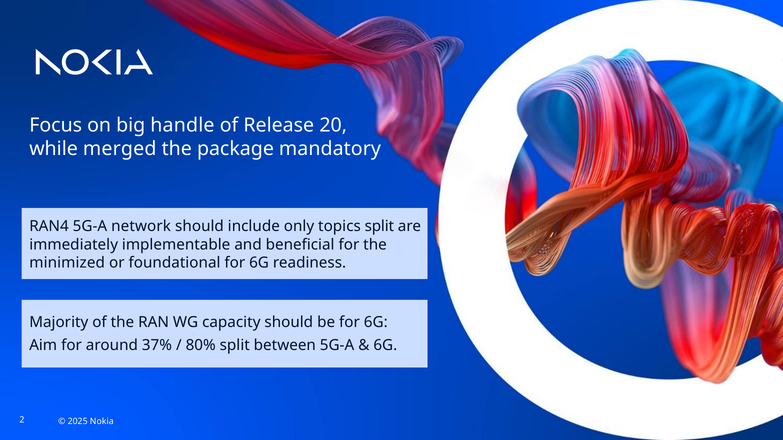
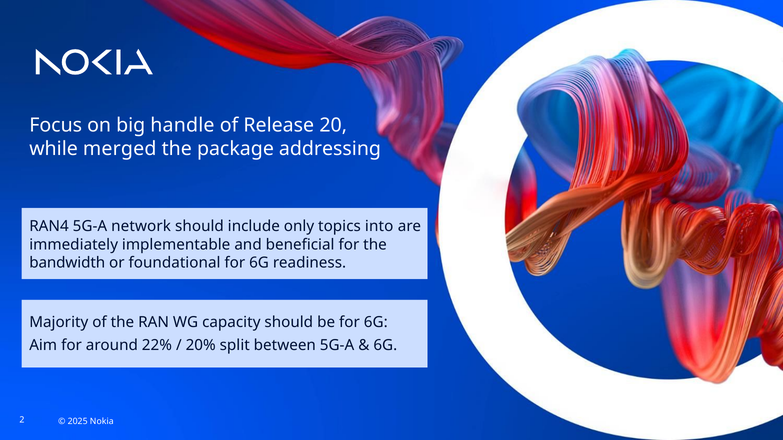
mandatory: mandatory -> addressing (330, 149)
topics split: split -> into (379, 227)
minimized: minimized -> bandwidth (67, 263)
37%: 37% -> 22% (157, 345)
80%: 80% -> 20% (201, 345)
